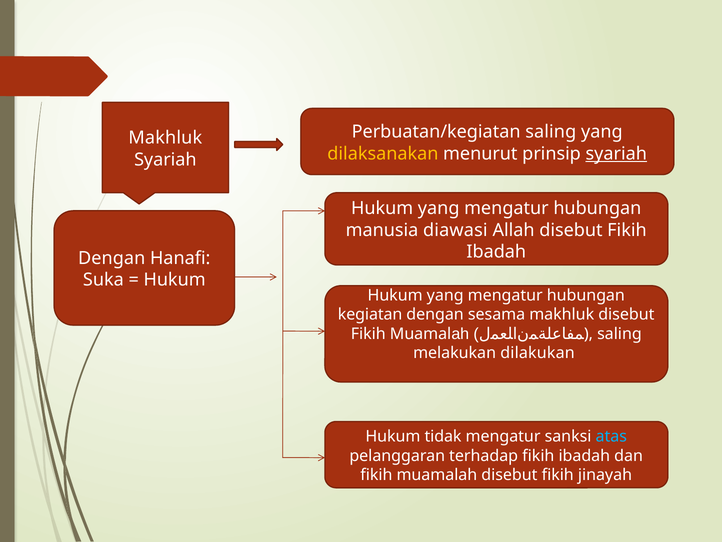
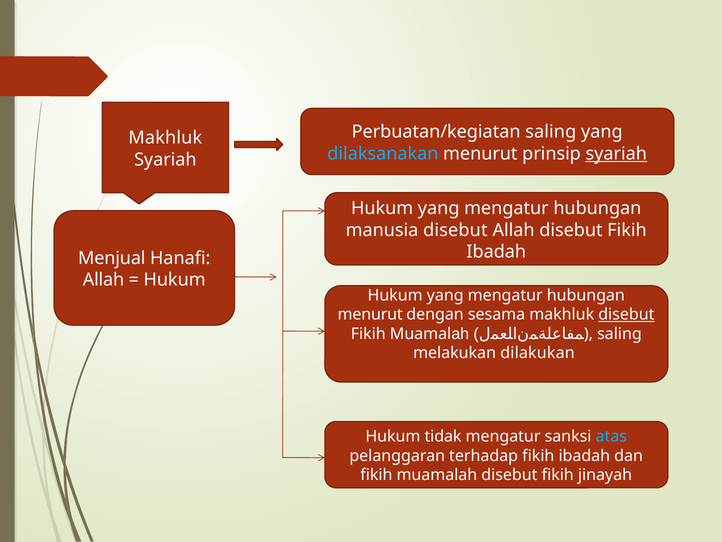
dilaksanakan colour: yellow -> light blue (383, 153)
manusia diawasi: diawasi -> disebut (455, 230)
Dengan: Dengan -> Menjual (112, 258)
Suka: Suka -> Allah (103, 280)
kegiatan: kegiatan -> menurut (370, 314)
disebut underline: none -> present (626, 314)
